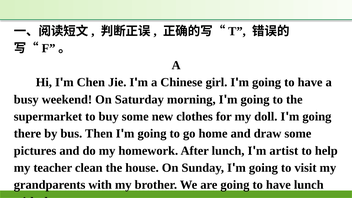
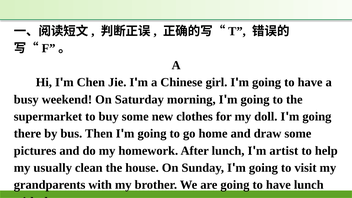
teacher: teacher -> usually (53, 168)
